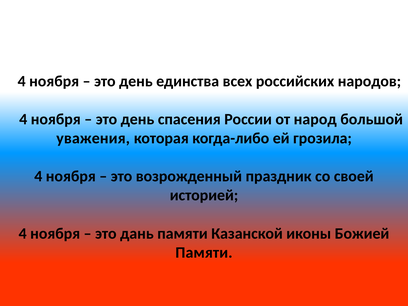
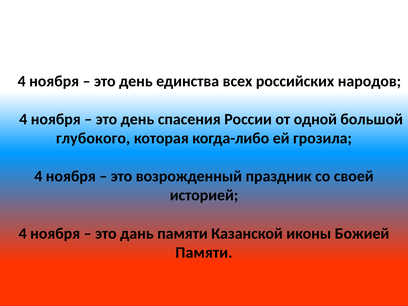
народ: народ -> одной (315, 119)
уважения: уважения -> глубокого (93, 138)
